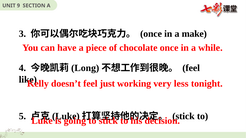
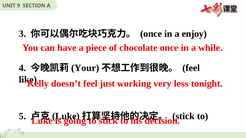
make: make -> enjoy (194, 34)
Long: Long -> Your (85, 68)
